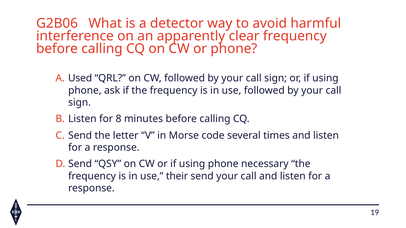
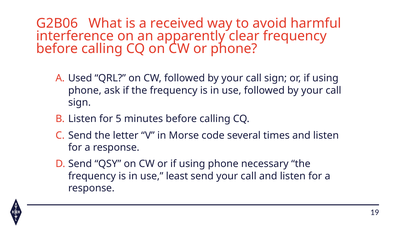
detector: detector -> received (177, 23)
8: 8 -> 5 (119, 119)
their: their -> least (177, 176)
